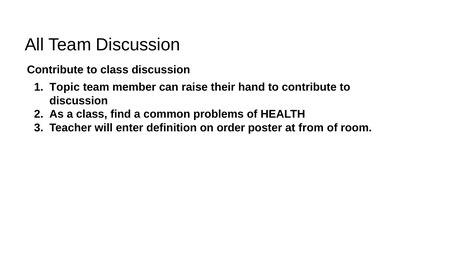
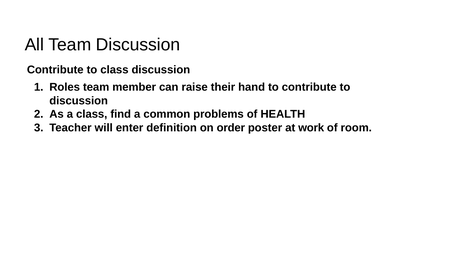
Topic: Topic -> Roles (65, 87)
from: from -> work (311, 127)
